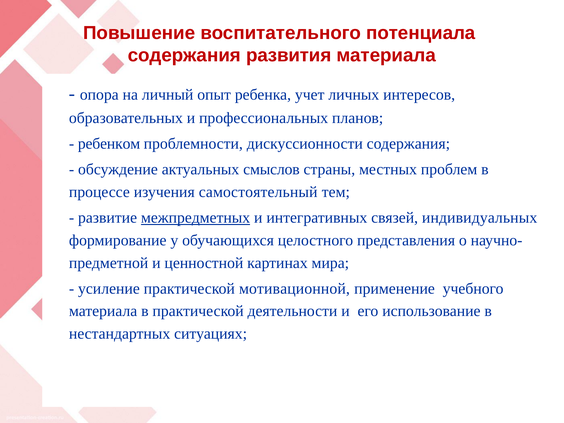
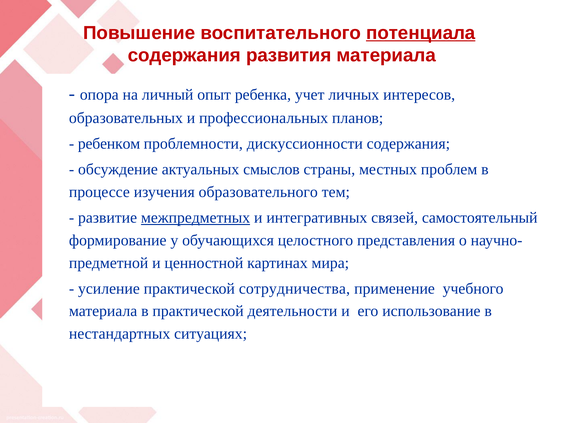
потенциала underline: none -> present (421, 33)
самостоятельный: самостоятельный -> образовательного (258, 192)
индивидуальных: индивидуальных -> самостоятельный (480, 218)
мотивационной: мотивационной -> сотрудничества (294, 289)
